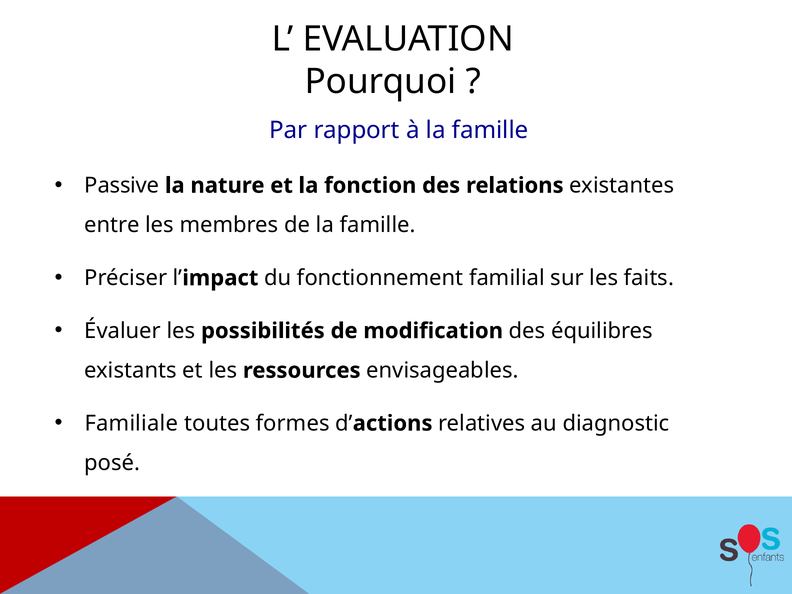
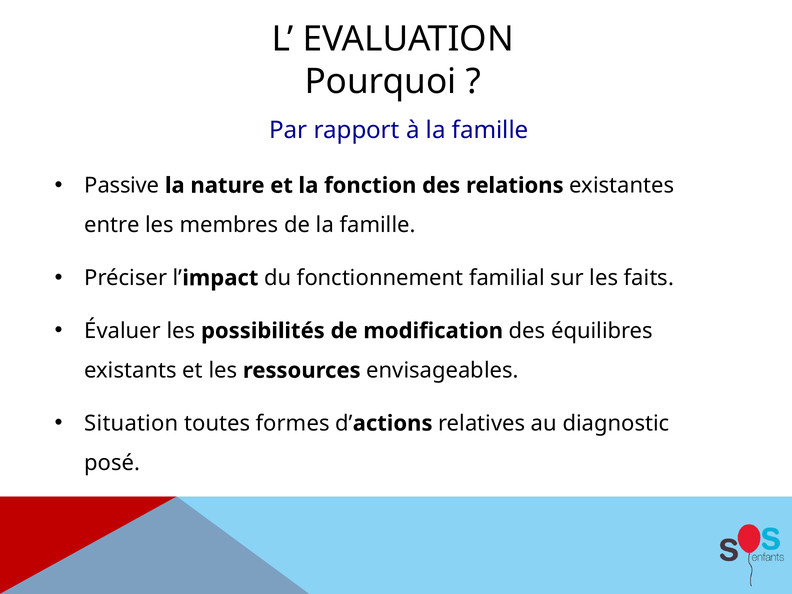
Familiale: Familiale -> Situation (131, 423)
